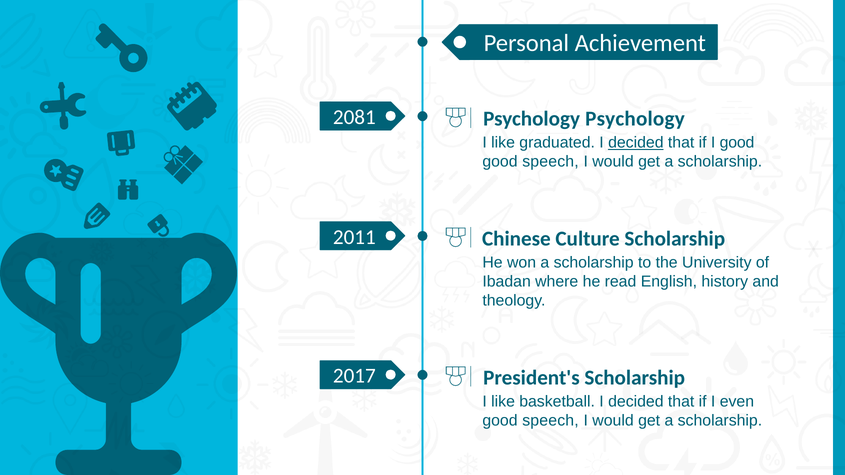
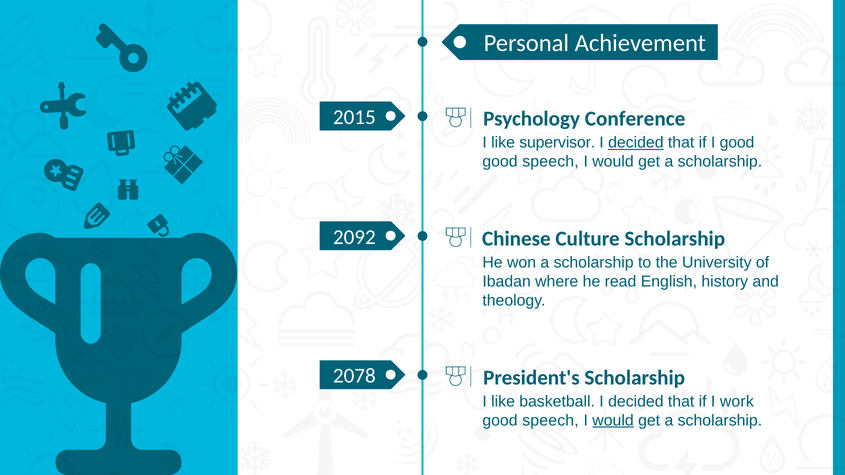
2081: 2081 -> 2015 (354, 117)
Psychology Psychology: Psychology -> Conference (635, 119)
graduated: graduated -> supervisor (557, 143)
2011: 2011 -> 2092 (354, 237)
2017: 2017 -> 2078 (354, 376)
even: even -> work (737, 402)
would underline: none -> present (613, 421)
